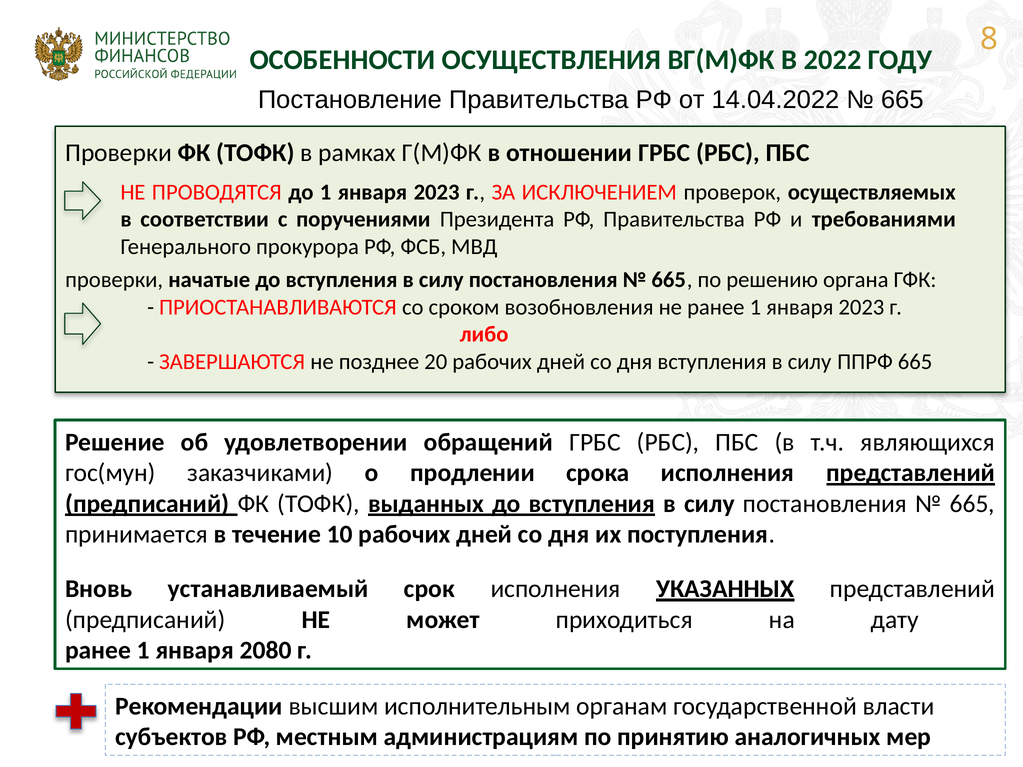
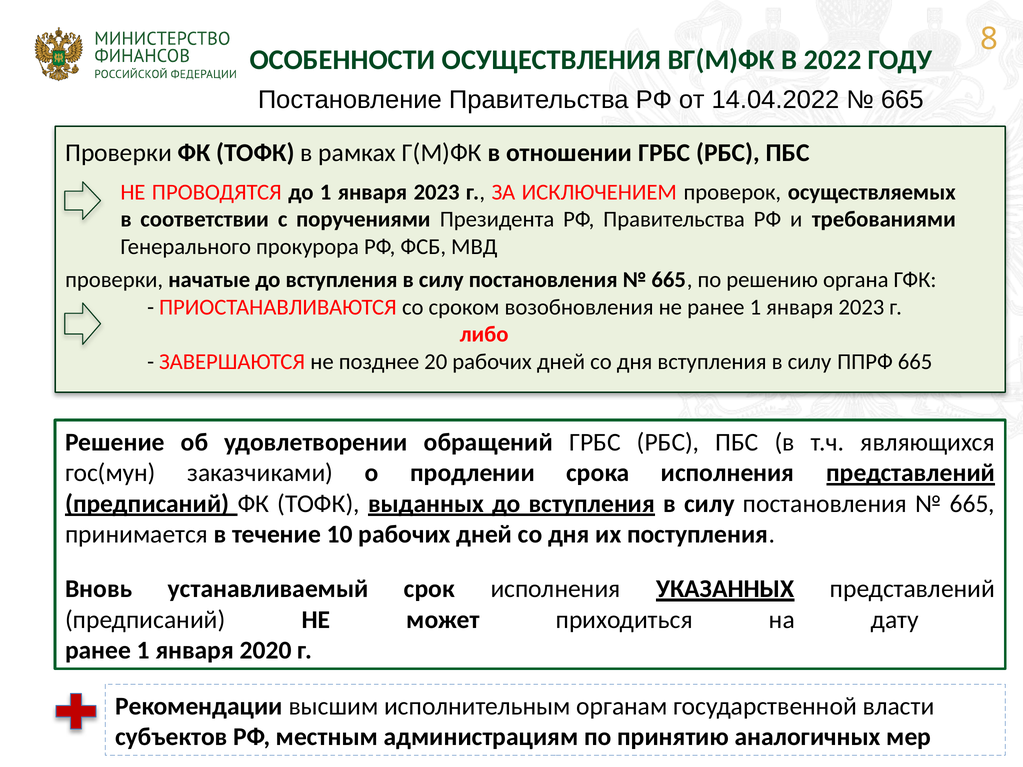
2080: 2080 -> 2020 (266, 650)
